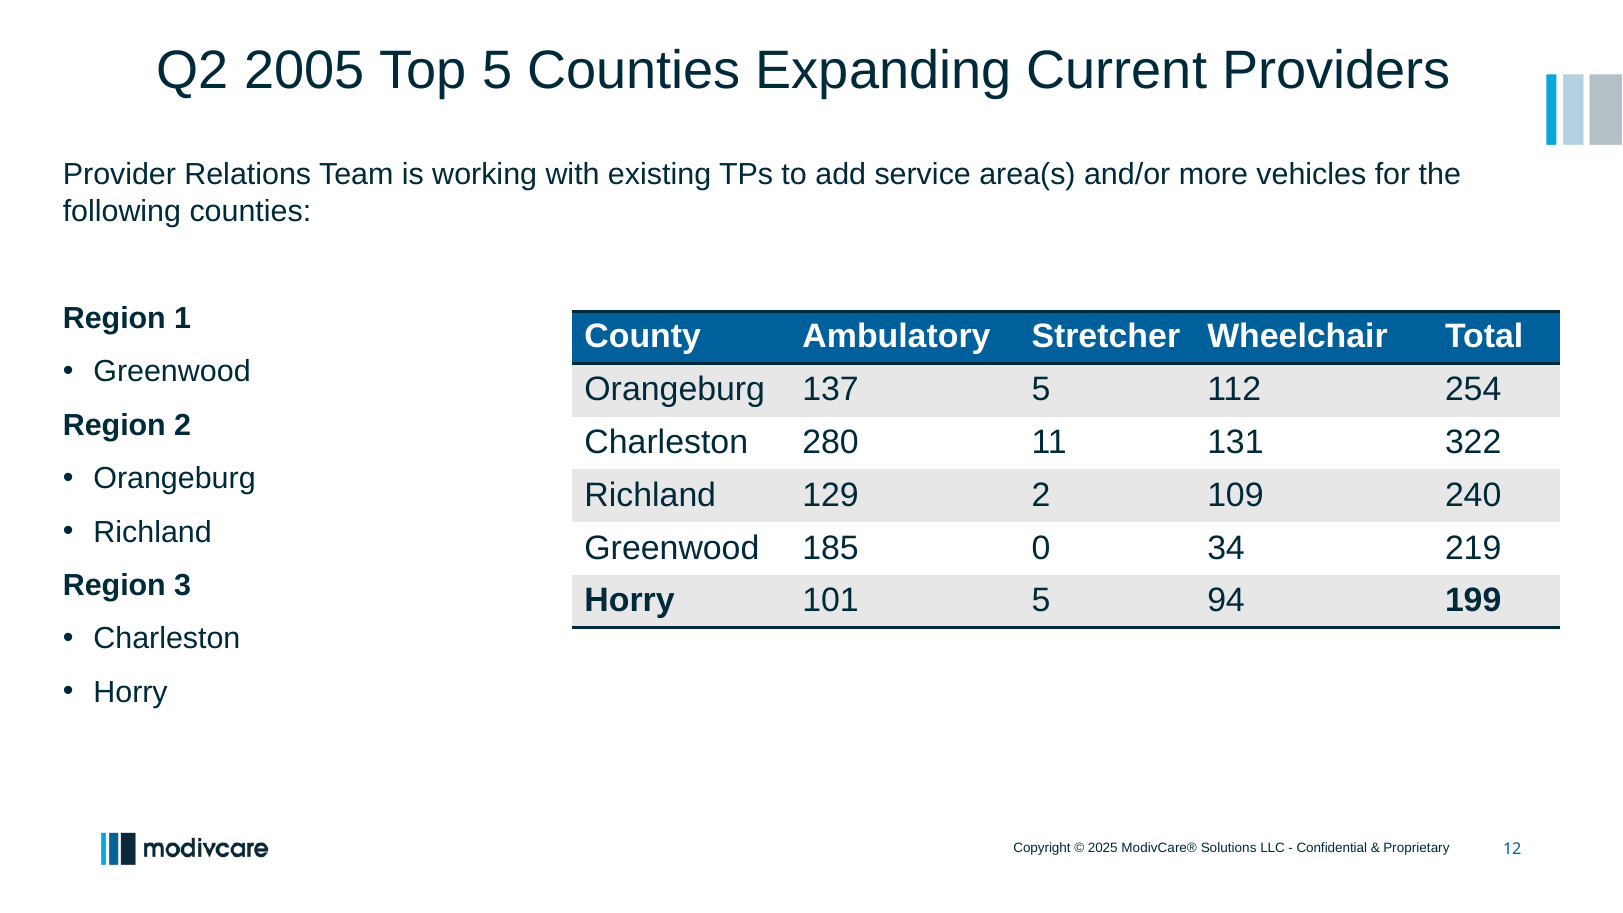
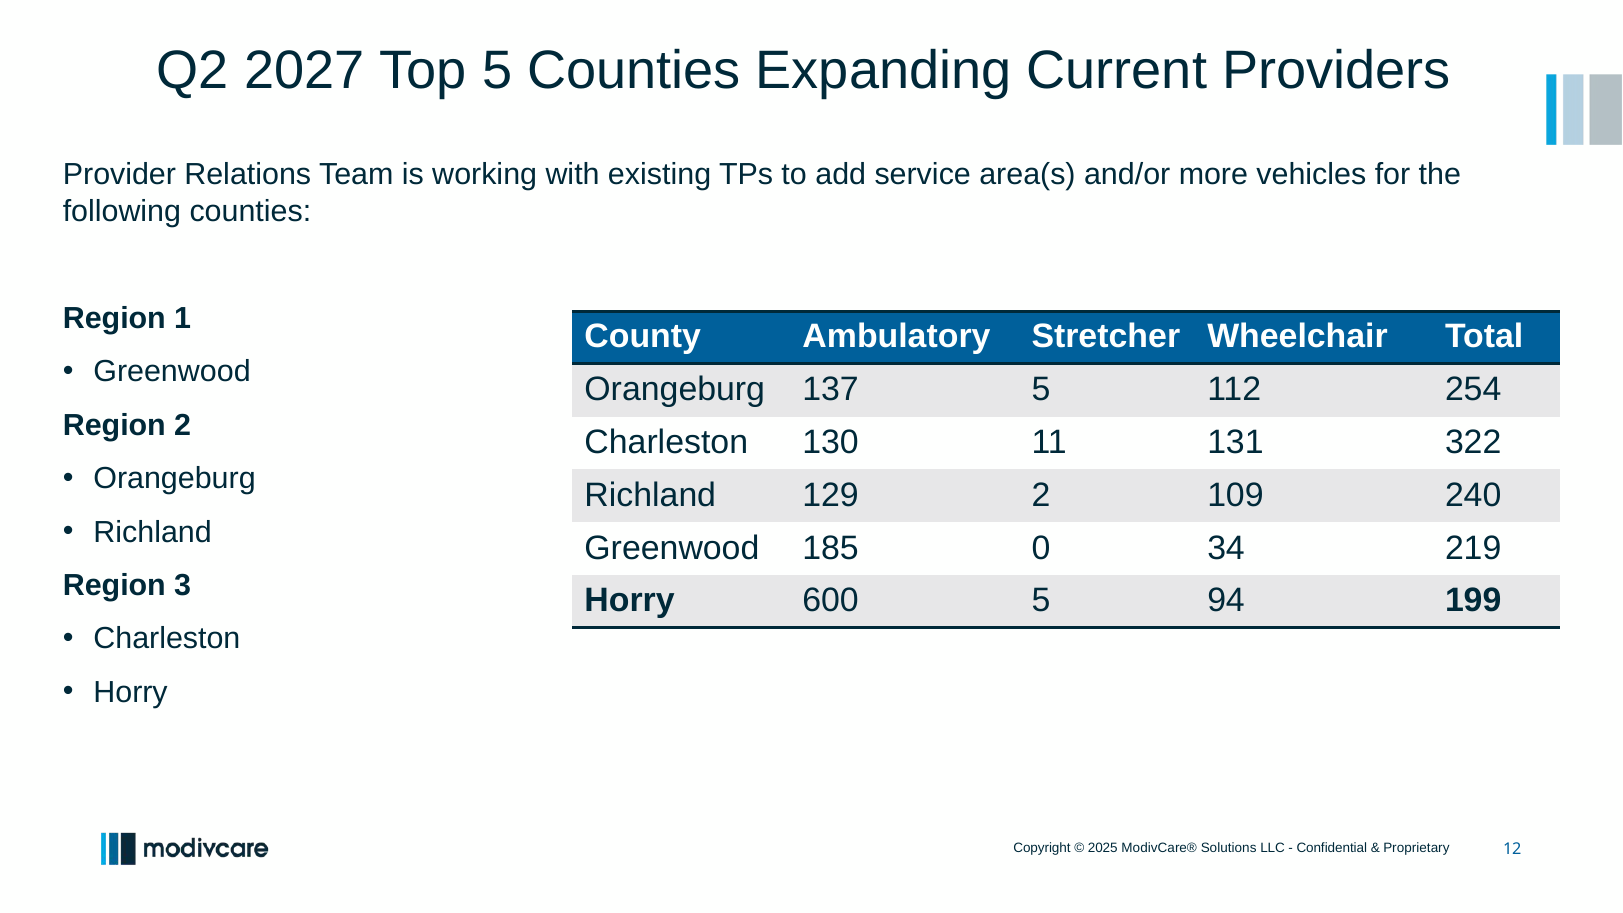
2005: 2005 -> 2027 (304, 71)
280: 280 -> 130 (831, 442)
101: 101 -> 600 (831, 601)
